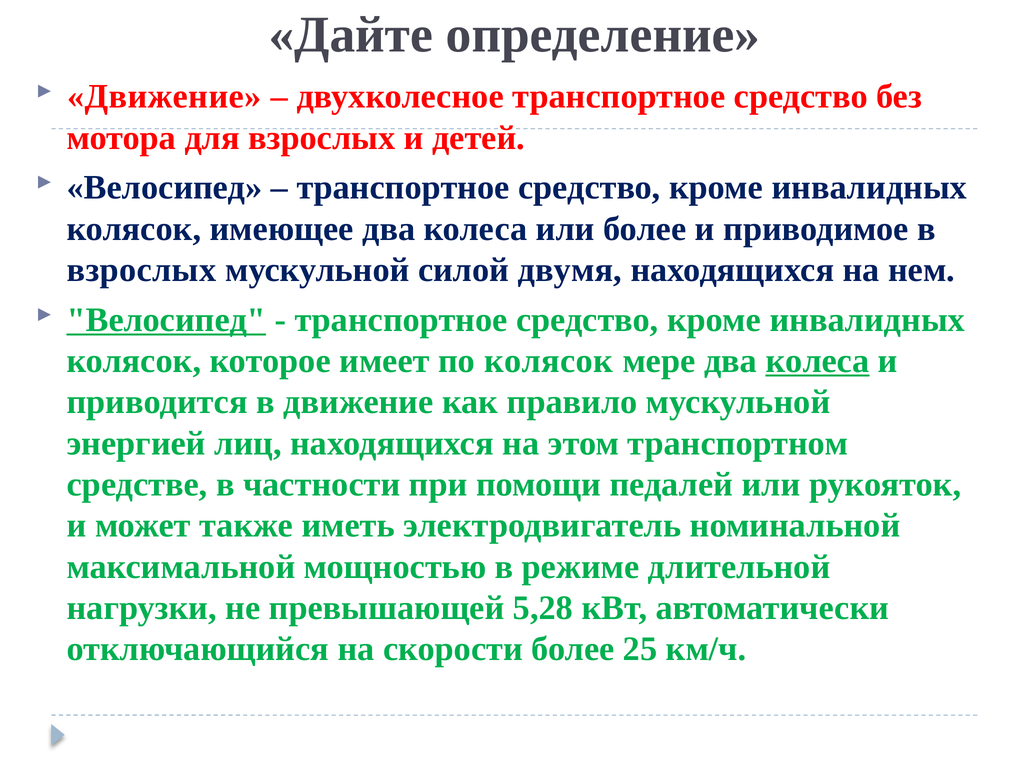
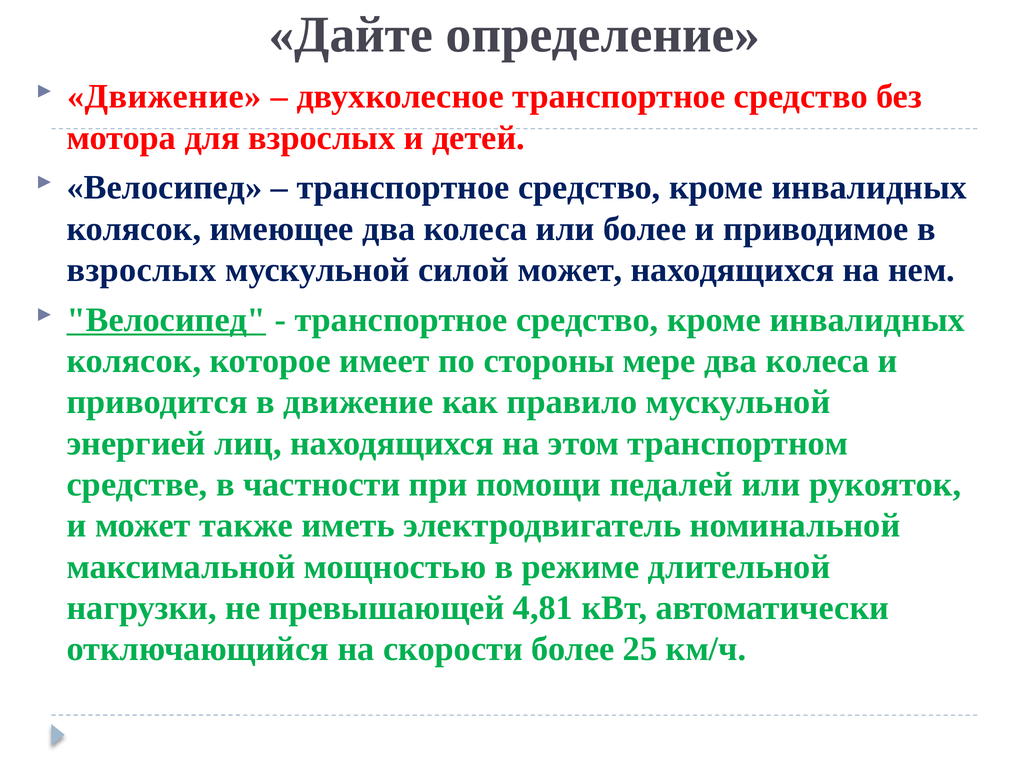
силой двумя: двумя -> может (570, 270)
по колясок: колясок -> стороны (549, 361)
колеса underline: present -> none (817, 361)
5,28: 5,28 -> 4,81 (543, 608)
